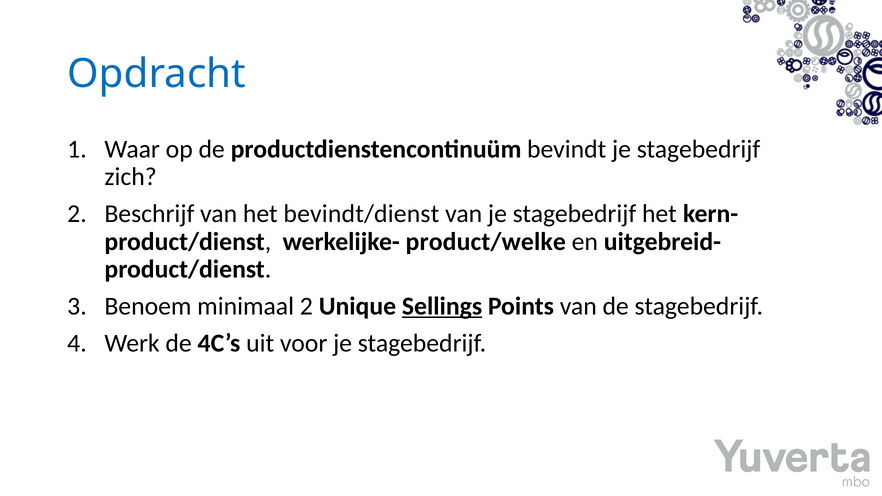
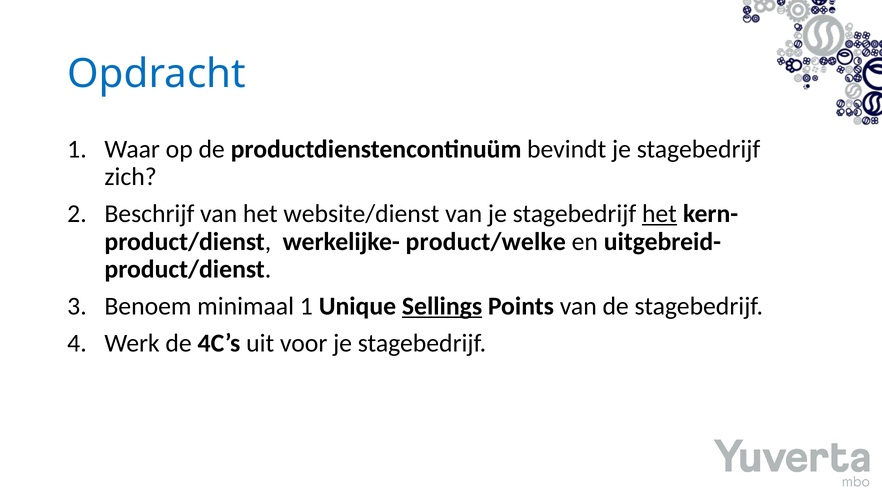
bevindt/dienst: bevindt/dienst -> website/dienst (361, 214)
het underline: none -> present (659, 214)
minimaal 2: 2 -> 1 (306, 306)
